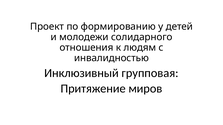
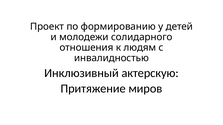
групповая: групповая -> актерскую (150, 73)
